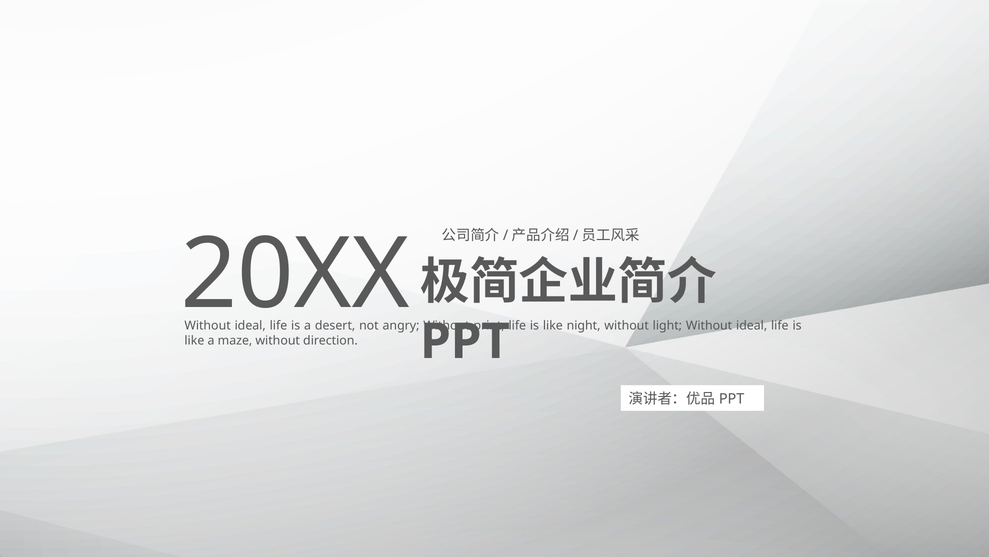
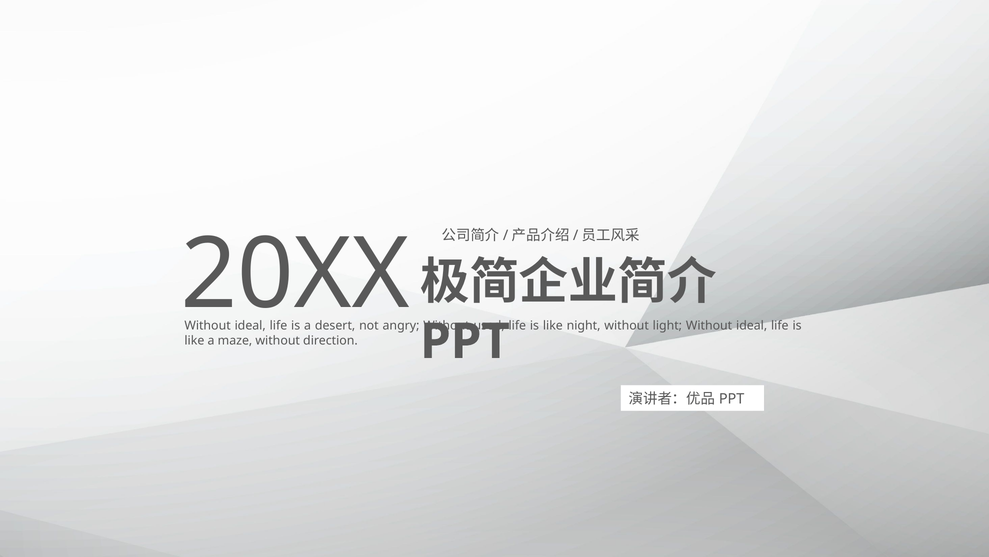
print: print -> used (489, 325)
